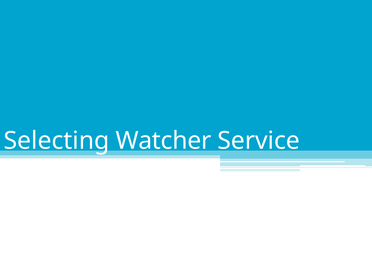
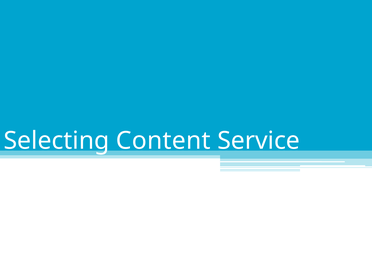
Selecting Watcher: Watcher -> Content (163, 141)
